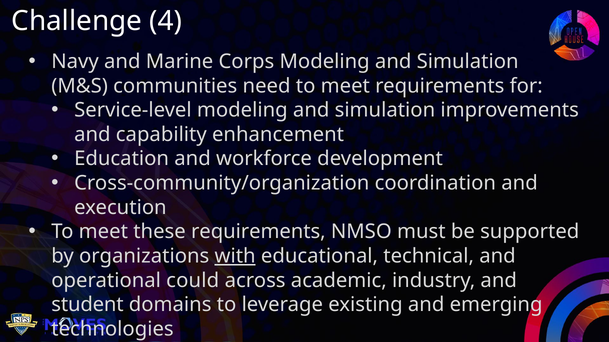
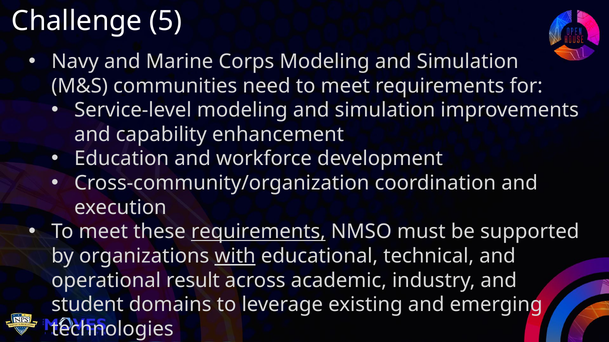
4: 4 -> 5 (166, 21)
requirements underline: none -> present (258, 232)
could: could -> result (193, 281)
